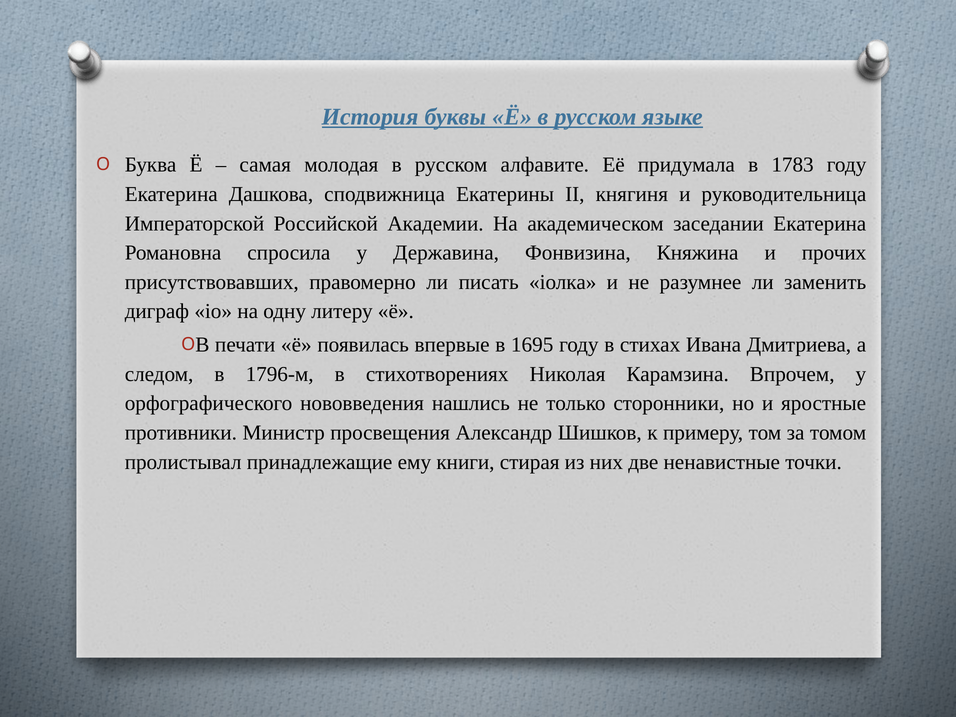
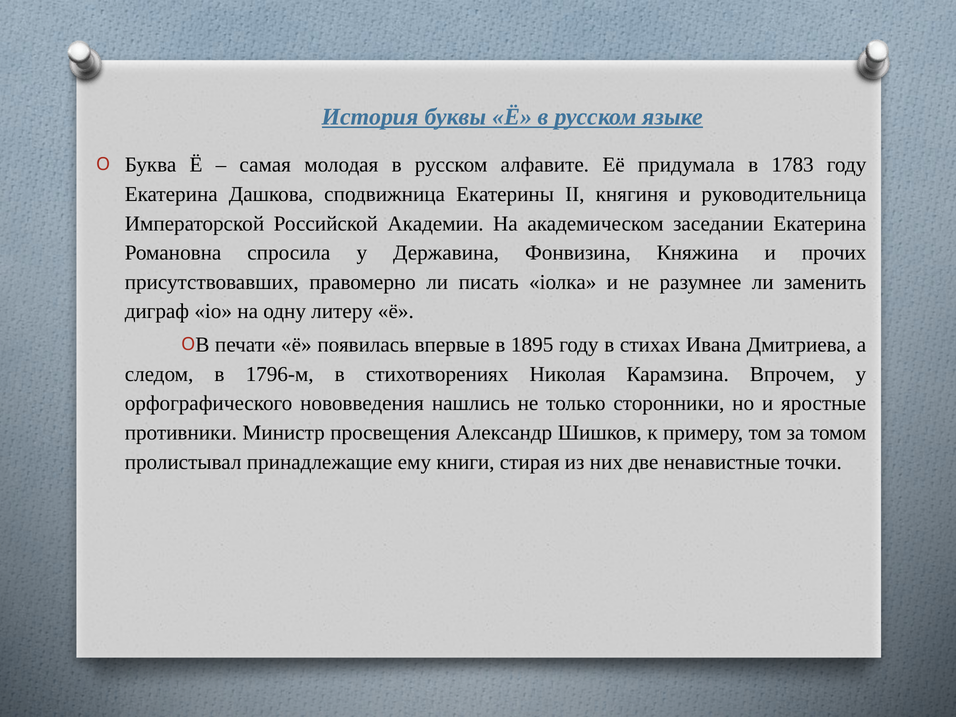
1695: 1695 -> 1895 (532, 345)
